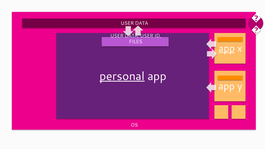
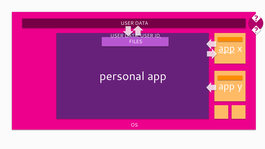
personal underline: present -> none (122, 76)
